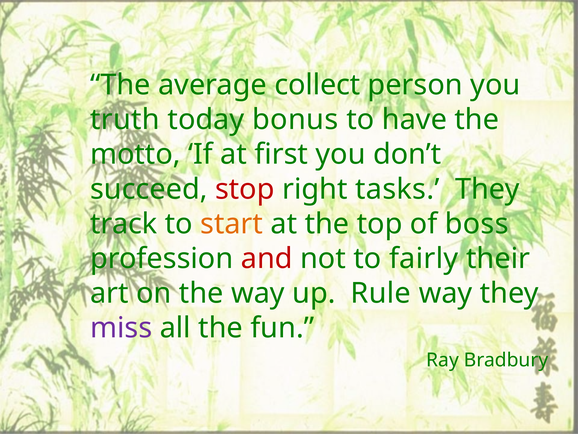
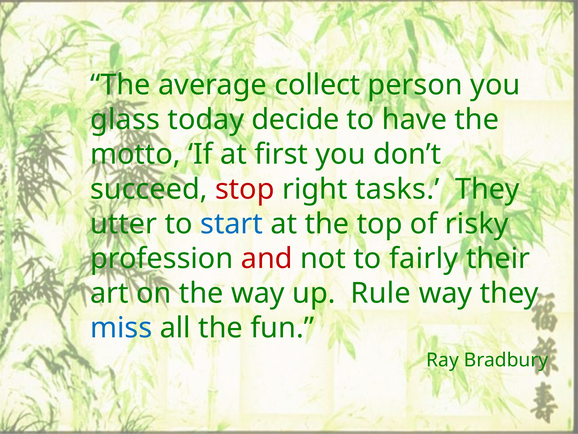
truth: truth -> glass (125, 120)
bonus: bonus -> decide (295, 120)
track: track -> utter (124, 224)
start colour: orange -> blue (232, 224)
boss: boss -> risky (477, 224)
miss colour: purple -> blue (121, 328)
